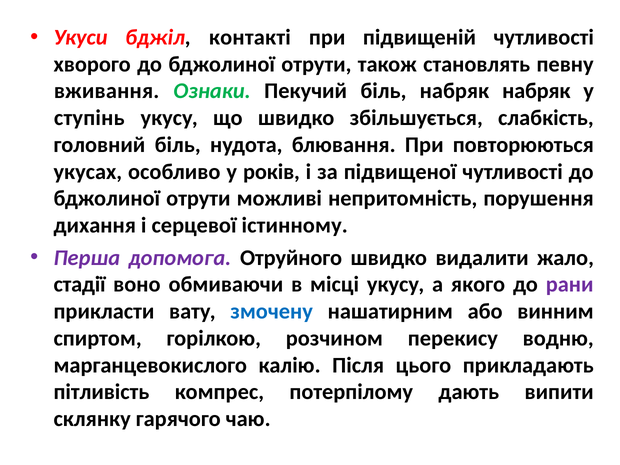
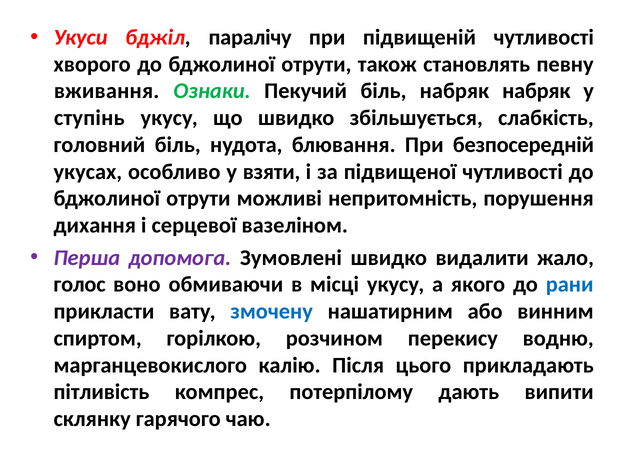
контакті: контакті -> паралічу (250, 37)
повторюються: повторюються -> безпосередній (523, 145)
років: років -> взяти (272, 172)
істинному: істинному -> вазеліном (295, 225)
Отруйного: Отруйного -> Зумовлені (291, 258)
стадії: стадії -> голос (80, 285)
рани colour: purple -> blue (570, 285)
